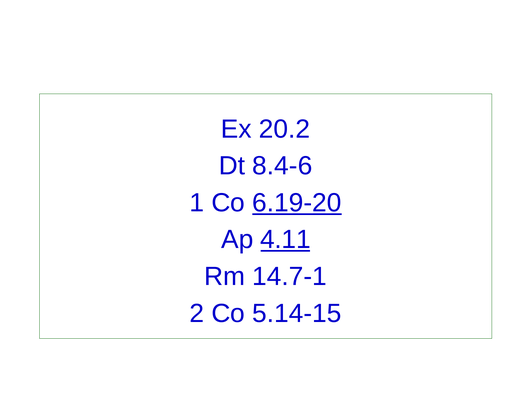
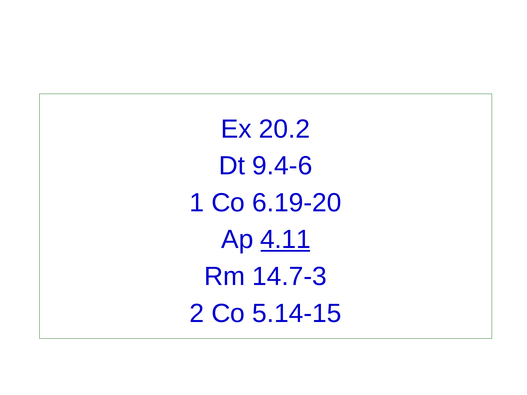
8.4-6: 8.4-6 -> 9.4-6 (282, 166)
6.19-20 underline: present -> none (297, 203)
14.7-1: 14.7-1 -> 14.7-3 (290, 277)
